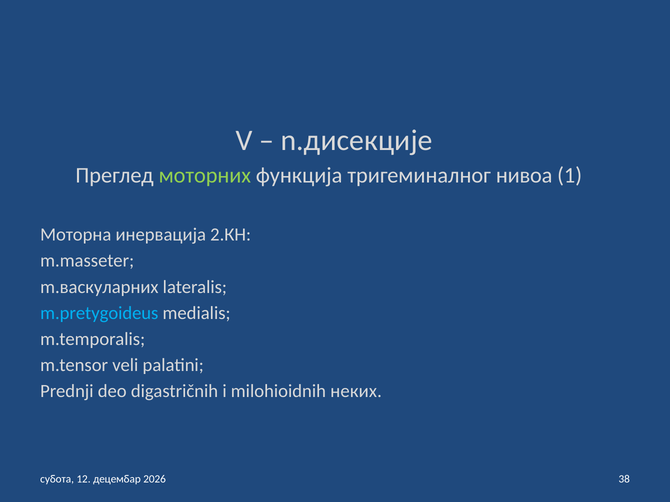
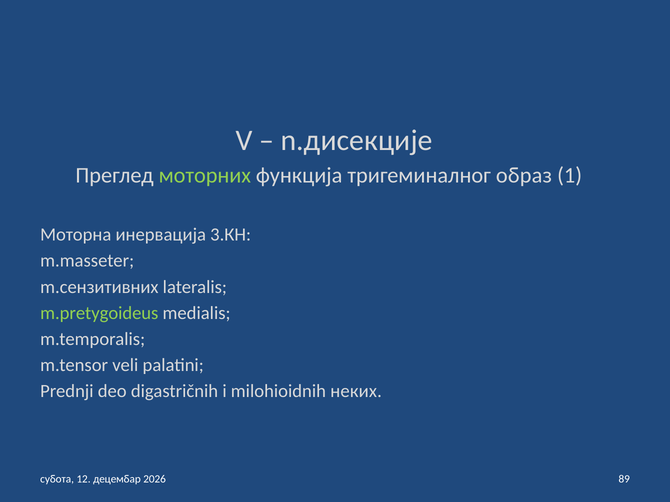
нивоа: нивоа -> образ (524, 176)
2.КН: 2.КН -> 3.КН (231, 235)
m.васкуларних: m.васкуларних -> m.сензитивних (99, 287)
m.pretygoideus colour: light blue -> light green (99, 313)
38: 38 -> 89 (624, 480)
